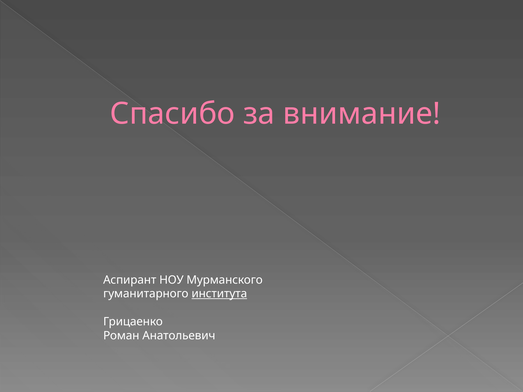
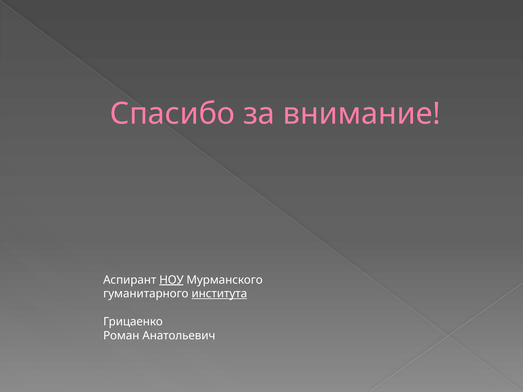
НОУ underline: none -> present (171, 280)
